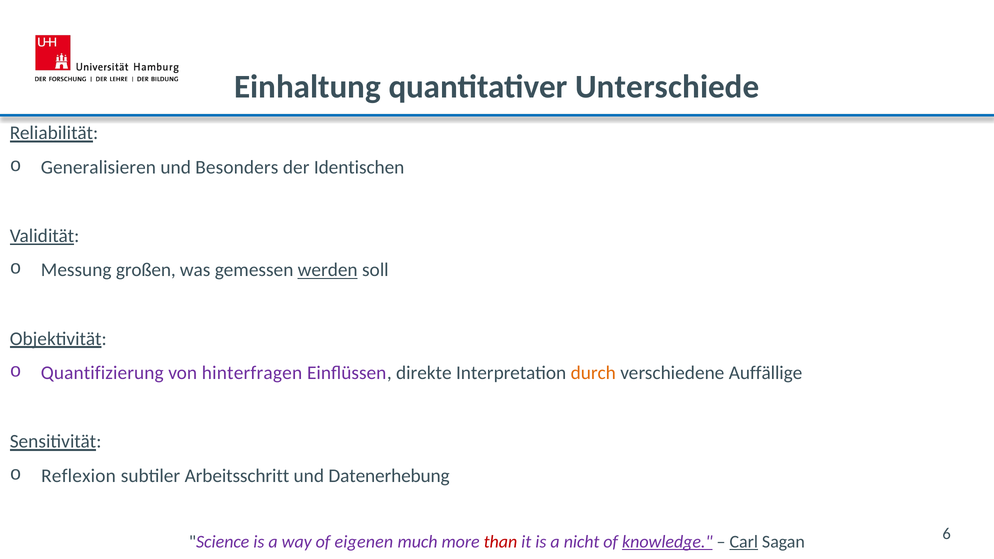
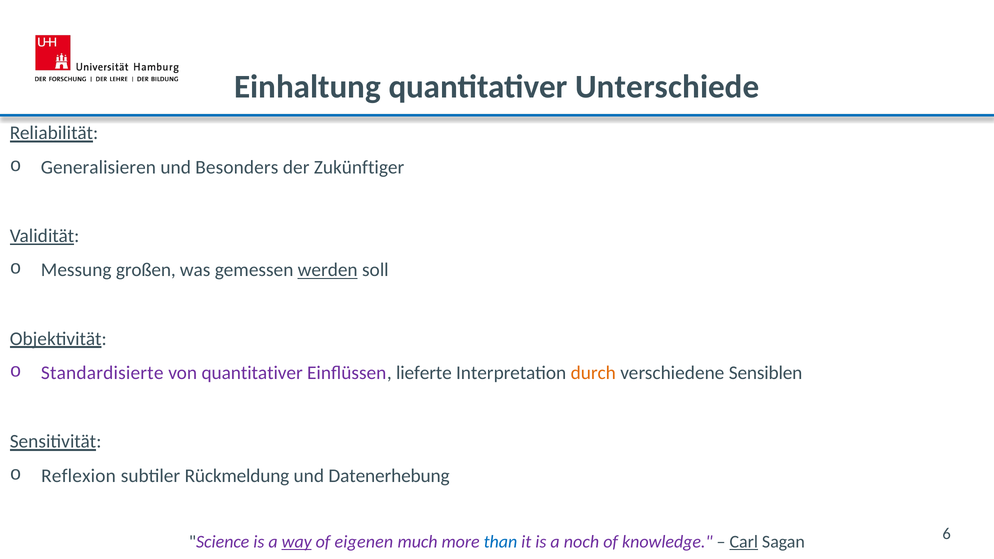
Identischen: Identischen -> Zukünftiger (359, 167)
Quantifizierung: Quantifizierung -> Standardisierte (102, 373)
von hinterfragen: hinterfragen -> quantitativer (252, 373)
direkte: direkte -> lieferte (424, 373)
Auffällige: Auffällige -> Sensiblen (766, 373)
Arbeitsschritt: Arbeitsschritt -> Rückmeldung (237, 476)
way underline: none -> present (297, 542)
than colour: red -> blue (500, 542)
nicht: nicht -> noch (581, 542)
knowledge underline: present -> none (667, 542)
